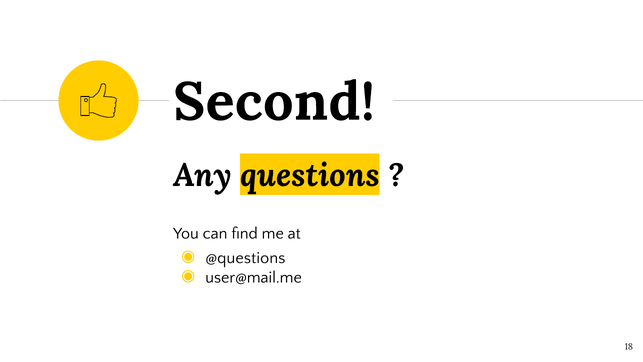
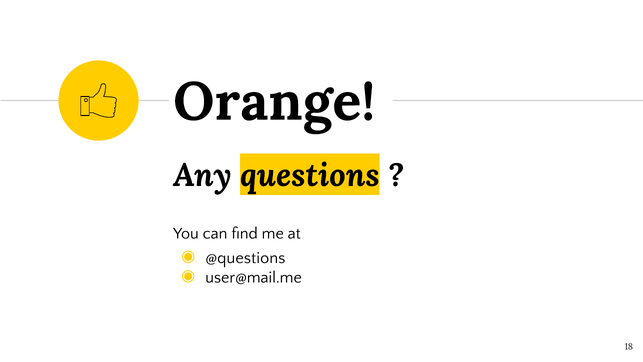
Second: Second -> Orange (274, 102)
